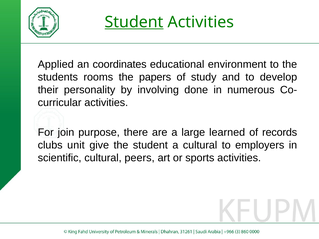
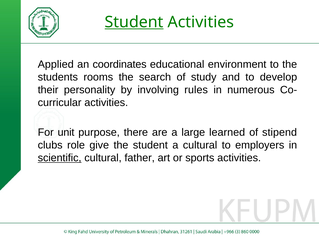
papers: papers -> search (155, 77)
done: done -> rules (196, 90)
join: join -> unit (66, 133)
records: records -> stipend (280, 133)
unit: unit -> role (76, 145)
scientific underline: none -> present (60, 158)
peers: peers -> father (140, 158)
